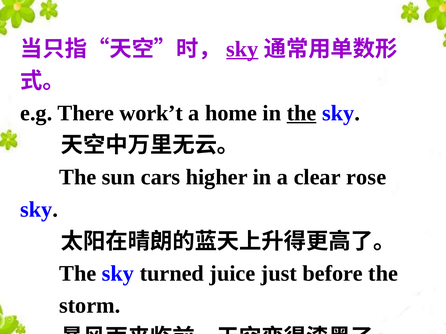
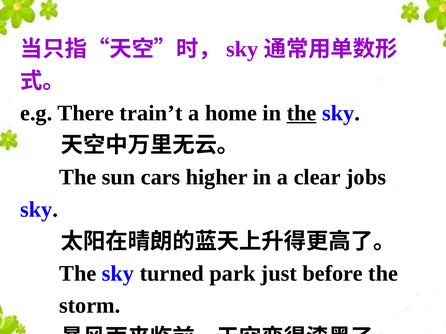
sky underline: present -> none (242, 49)
work’t: work’t -> train’t (151, 113)
rose: rose -> jobs (366, 178)
juice: juice -> park (233, 274)
